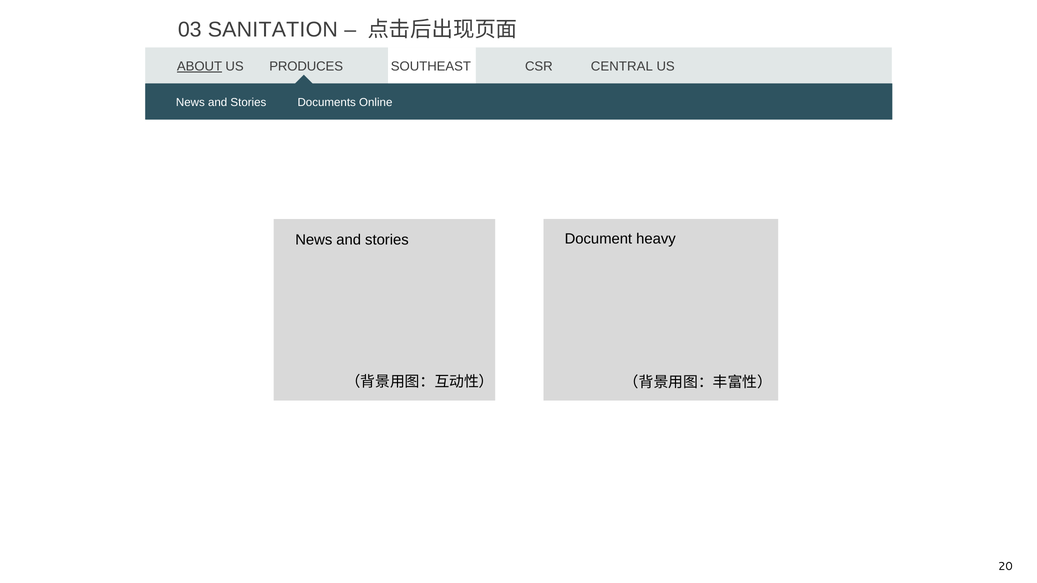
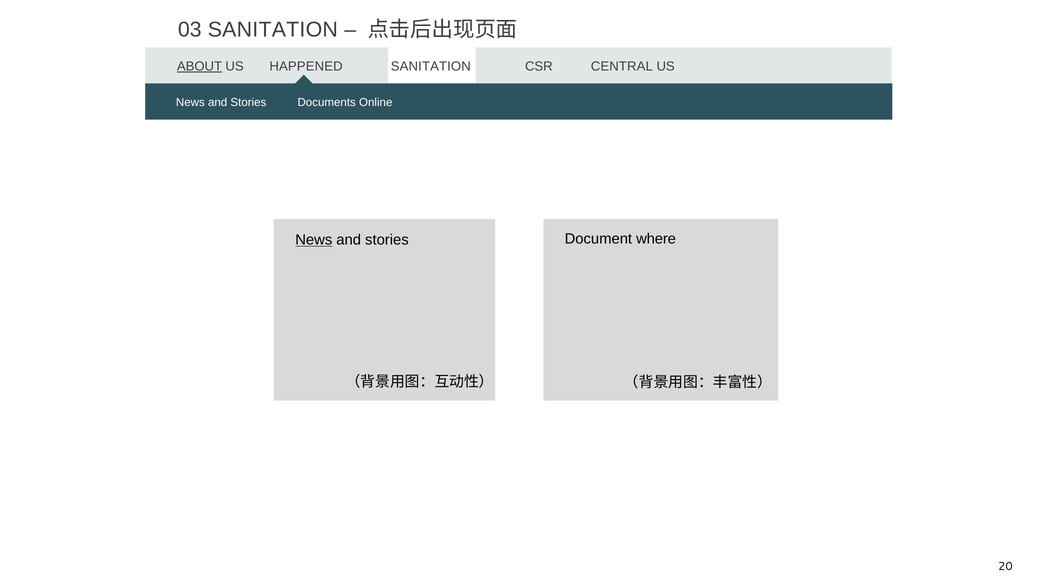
PRODUCES: PRODUCES -> HAPPENED (306, 66)
SOUTHEAST: SOUTHEAST -> SANITATION (431, 66)
News underline: none -> present (314, 240)
Document heavy: heavy -> where (656, 239)
